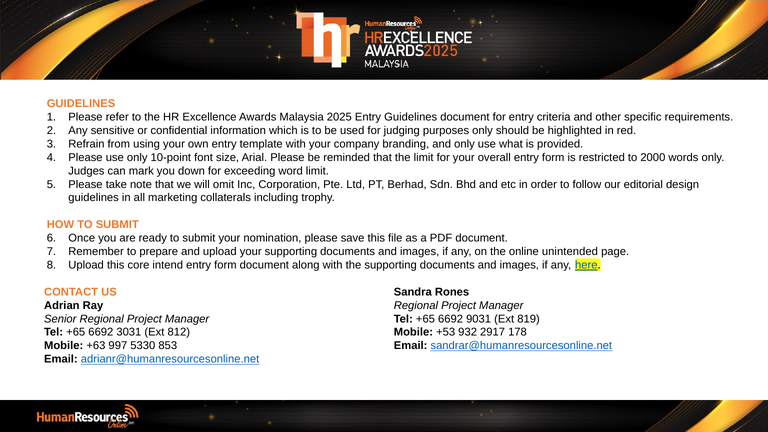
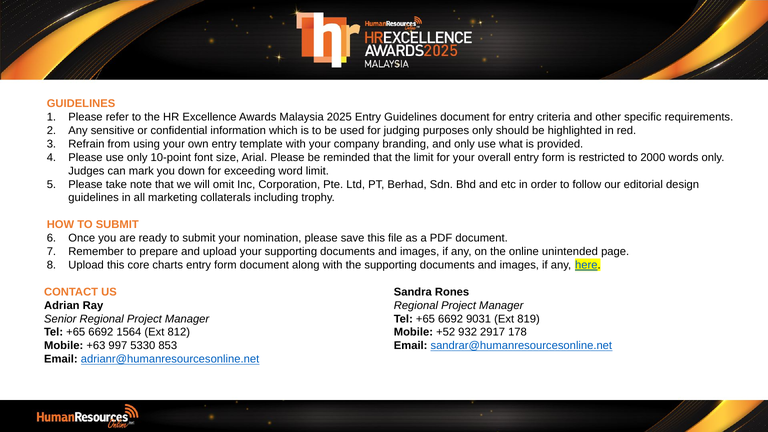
intend: intend -> charts (168, 265)
3031: 3031 -> 1564 (129, 332)
+53: +53 -> +52 (446, 332)
